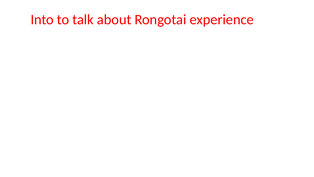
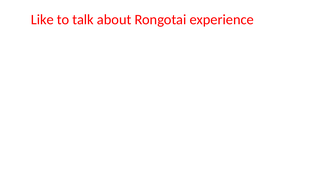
Into: Into -> Like (42, 20)
